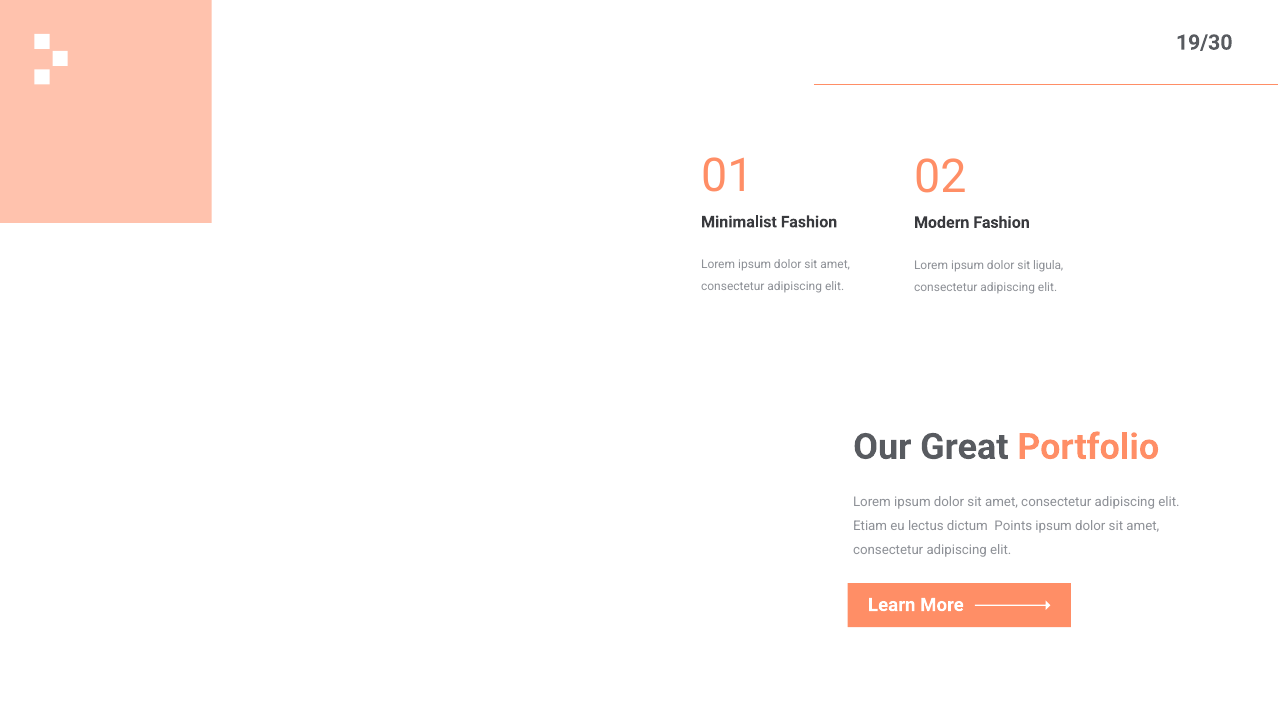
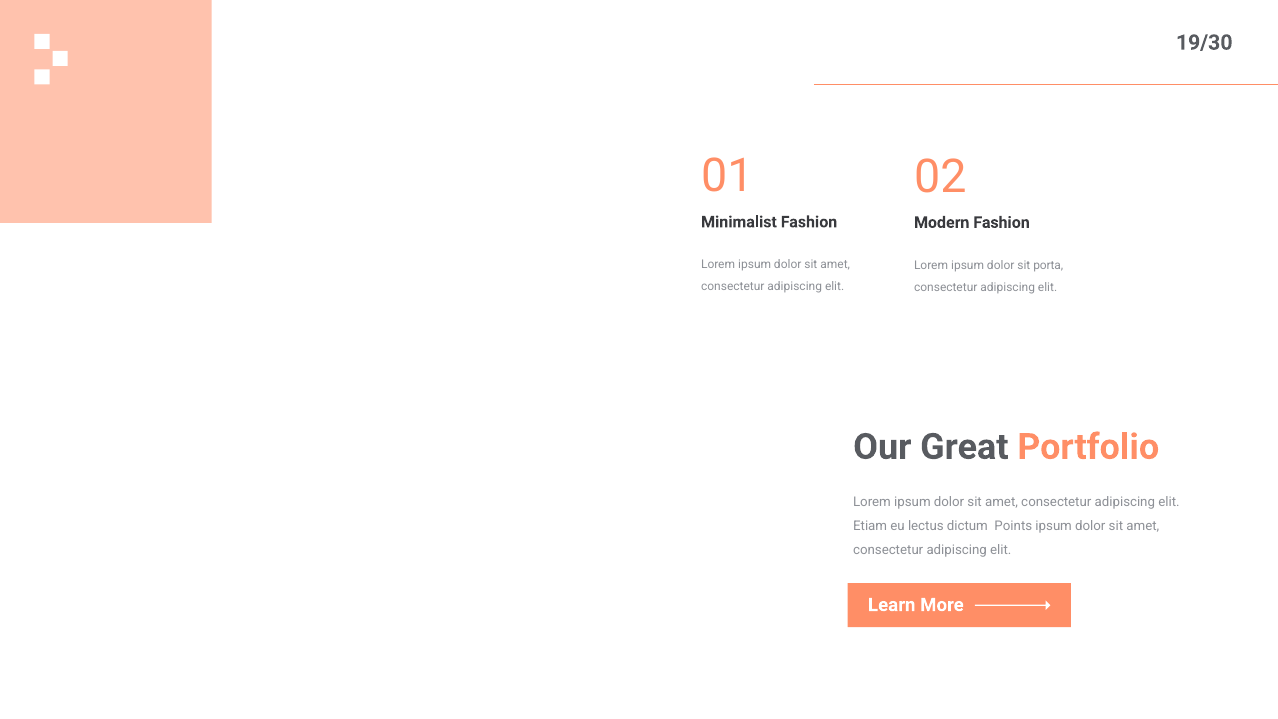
ligula: ligula -> porta (1048, 265)
